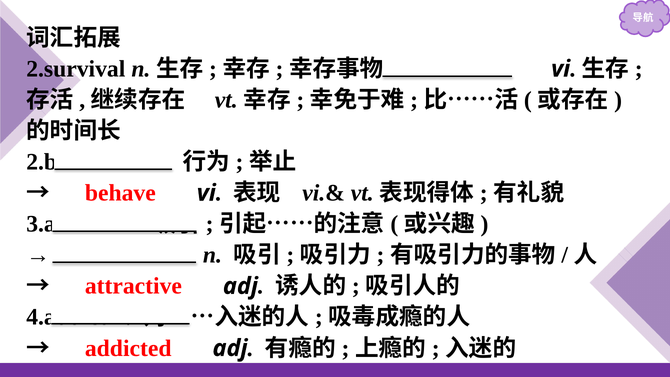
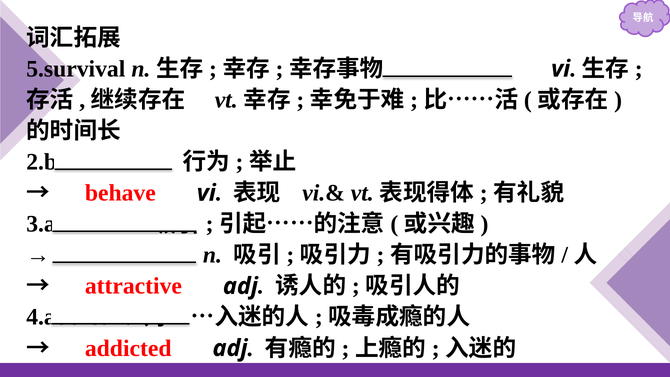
2.survival: 2.survival -> 5.survival (76, 69)
